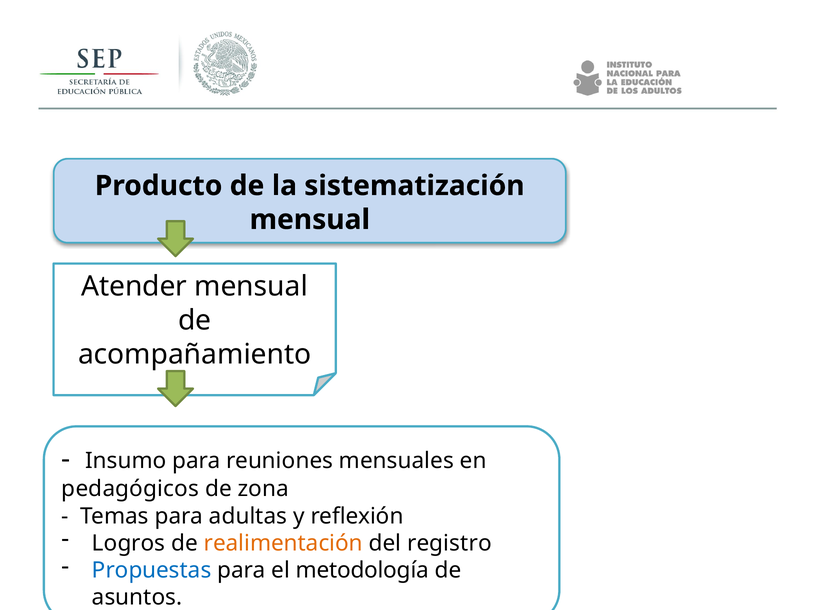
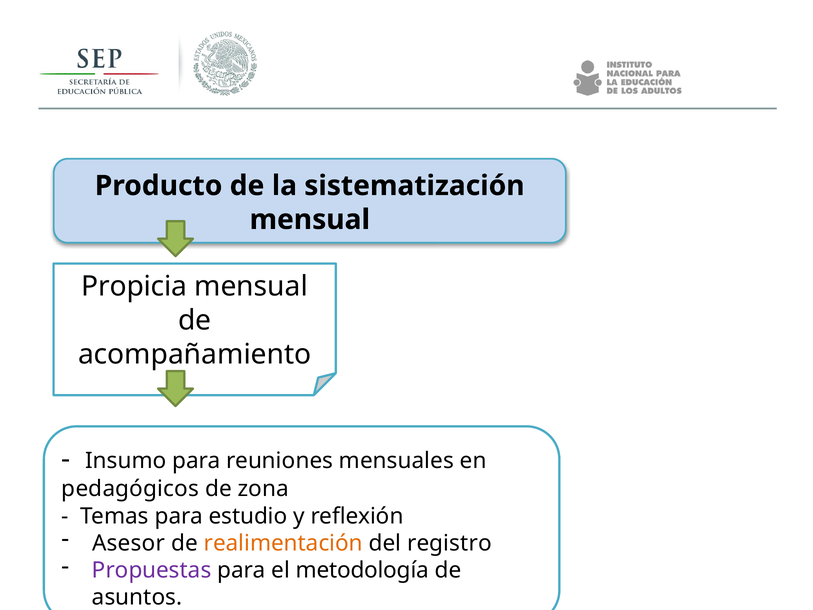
Atender: Atender -> Propicia (134, 286)
adultas: adultas -> estudio (248, 516)
Logros: Logros -> Asesor (129, 543)
Propuestas colour: blue -> purple (152, 570)
